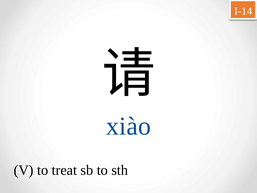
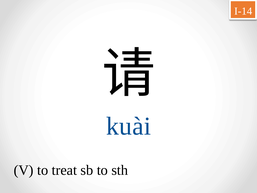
xiào: xiào -> kuài (128, 126)
